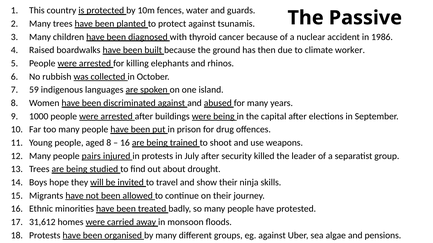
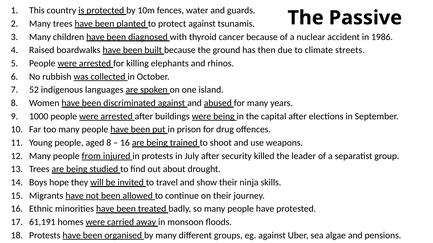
worker: worker -> streets (350, 50)
59: 59 -> 52 (34, 90)
pairs: pairs -> from (91, 156)
31,612: 31,612 -> 61,191 (42, 223)
